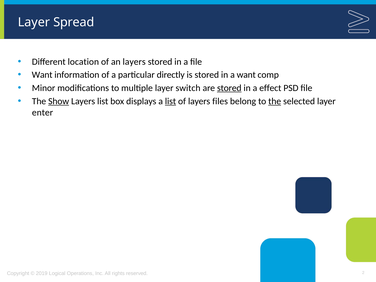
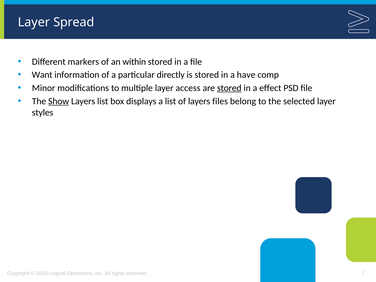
location: location -> markers (83, 62)
an layers: layers -> within (134, 62)
a want: want -> have (246, 75)
switch: switch -> access (188, 88)
list underline: present -> none (170, 101)
the underline: present -> none (275, 101)
enter: enter -> styles (43, 112)
